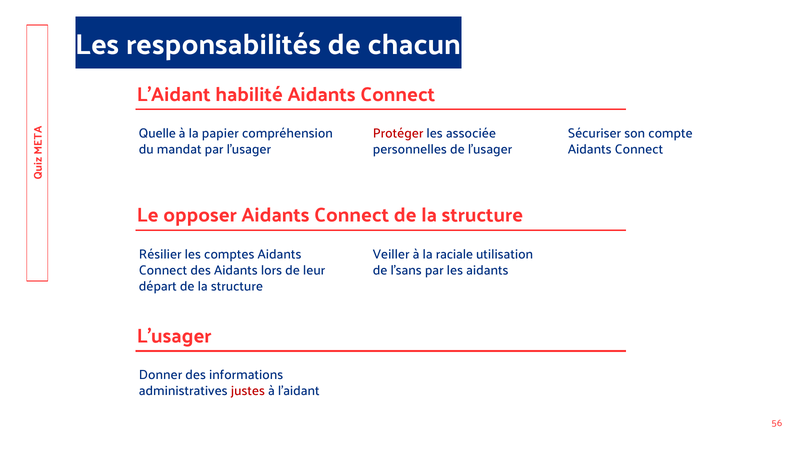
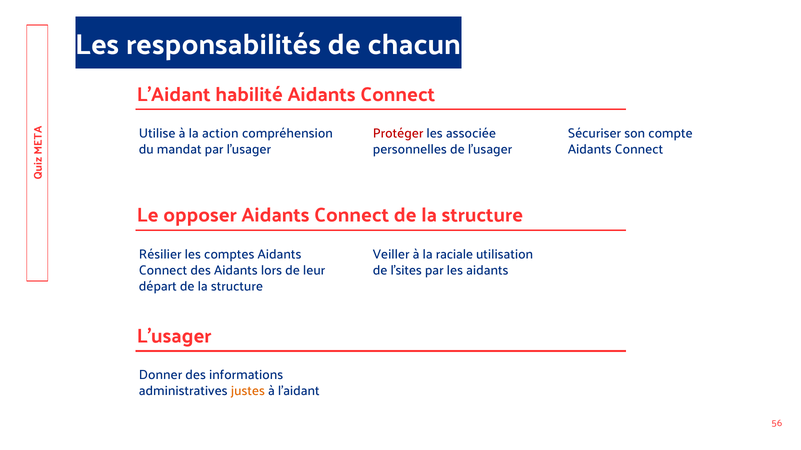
Quelle: Quelle -> Utilise (157, 134)
papier: papier -> action (220, 134)
l’sans: l’sans -> l’sites (406, 271)
justes colour: red -> orange (248, 392)
